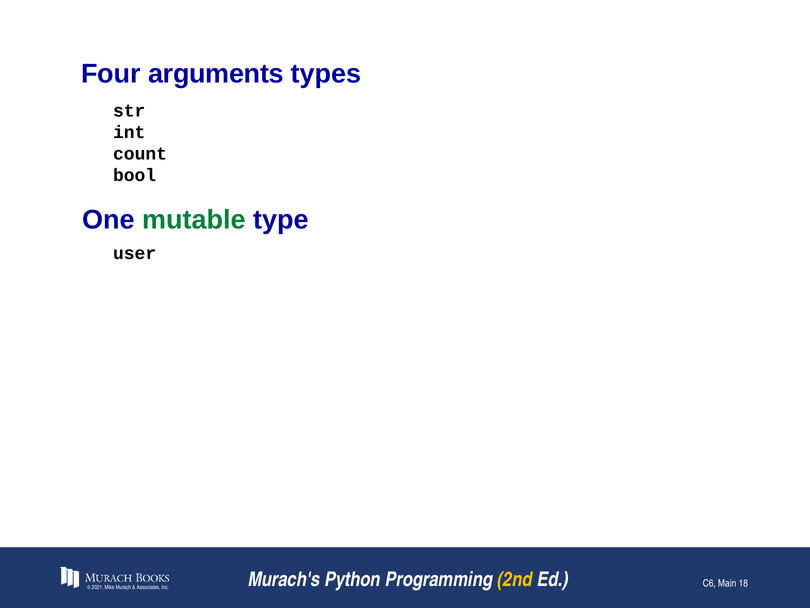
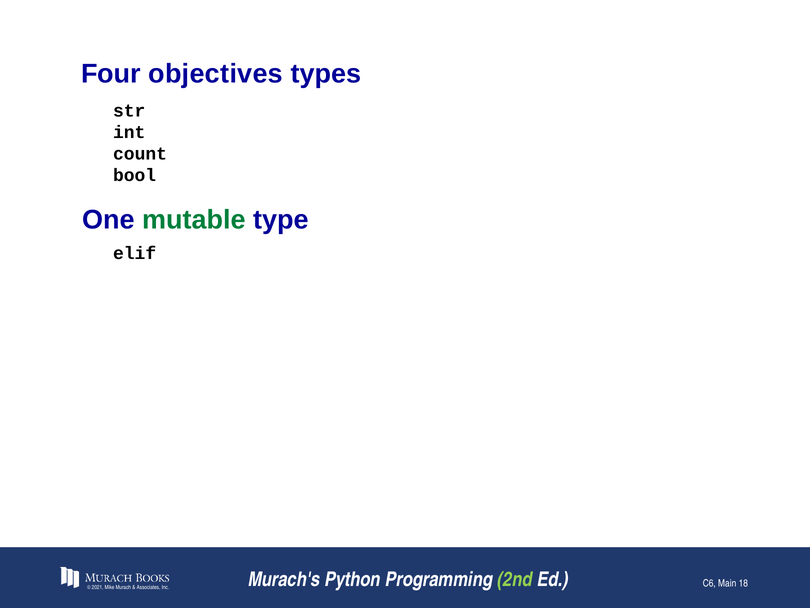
arguments: arguments -> objectives (216, 74)
user: user -> elif (135, 253)
2nd colour: yellow -> light green (515, 579)
